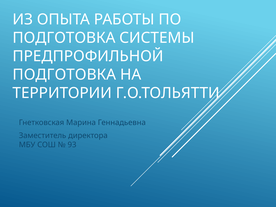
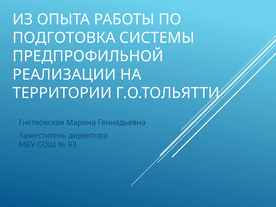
ПОДГОТОВКА: ПОДГОТОВКА -> РЕАЛИЗАЦИИ (64, 75)
